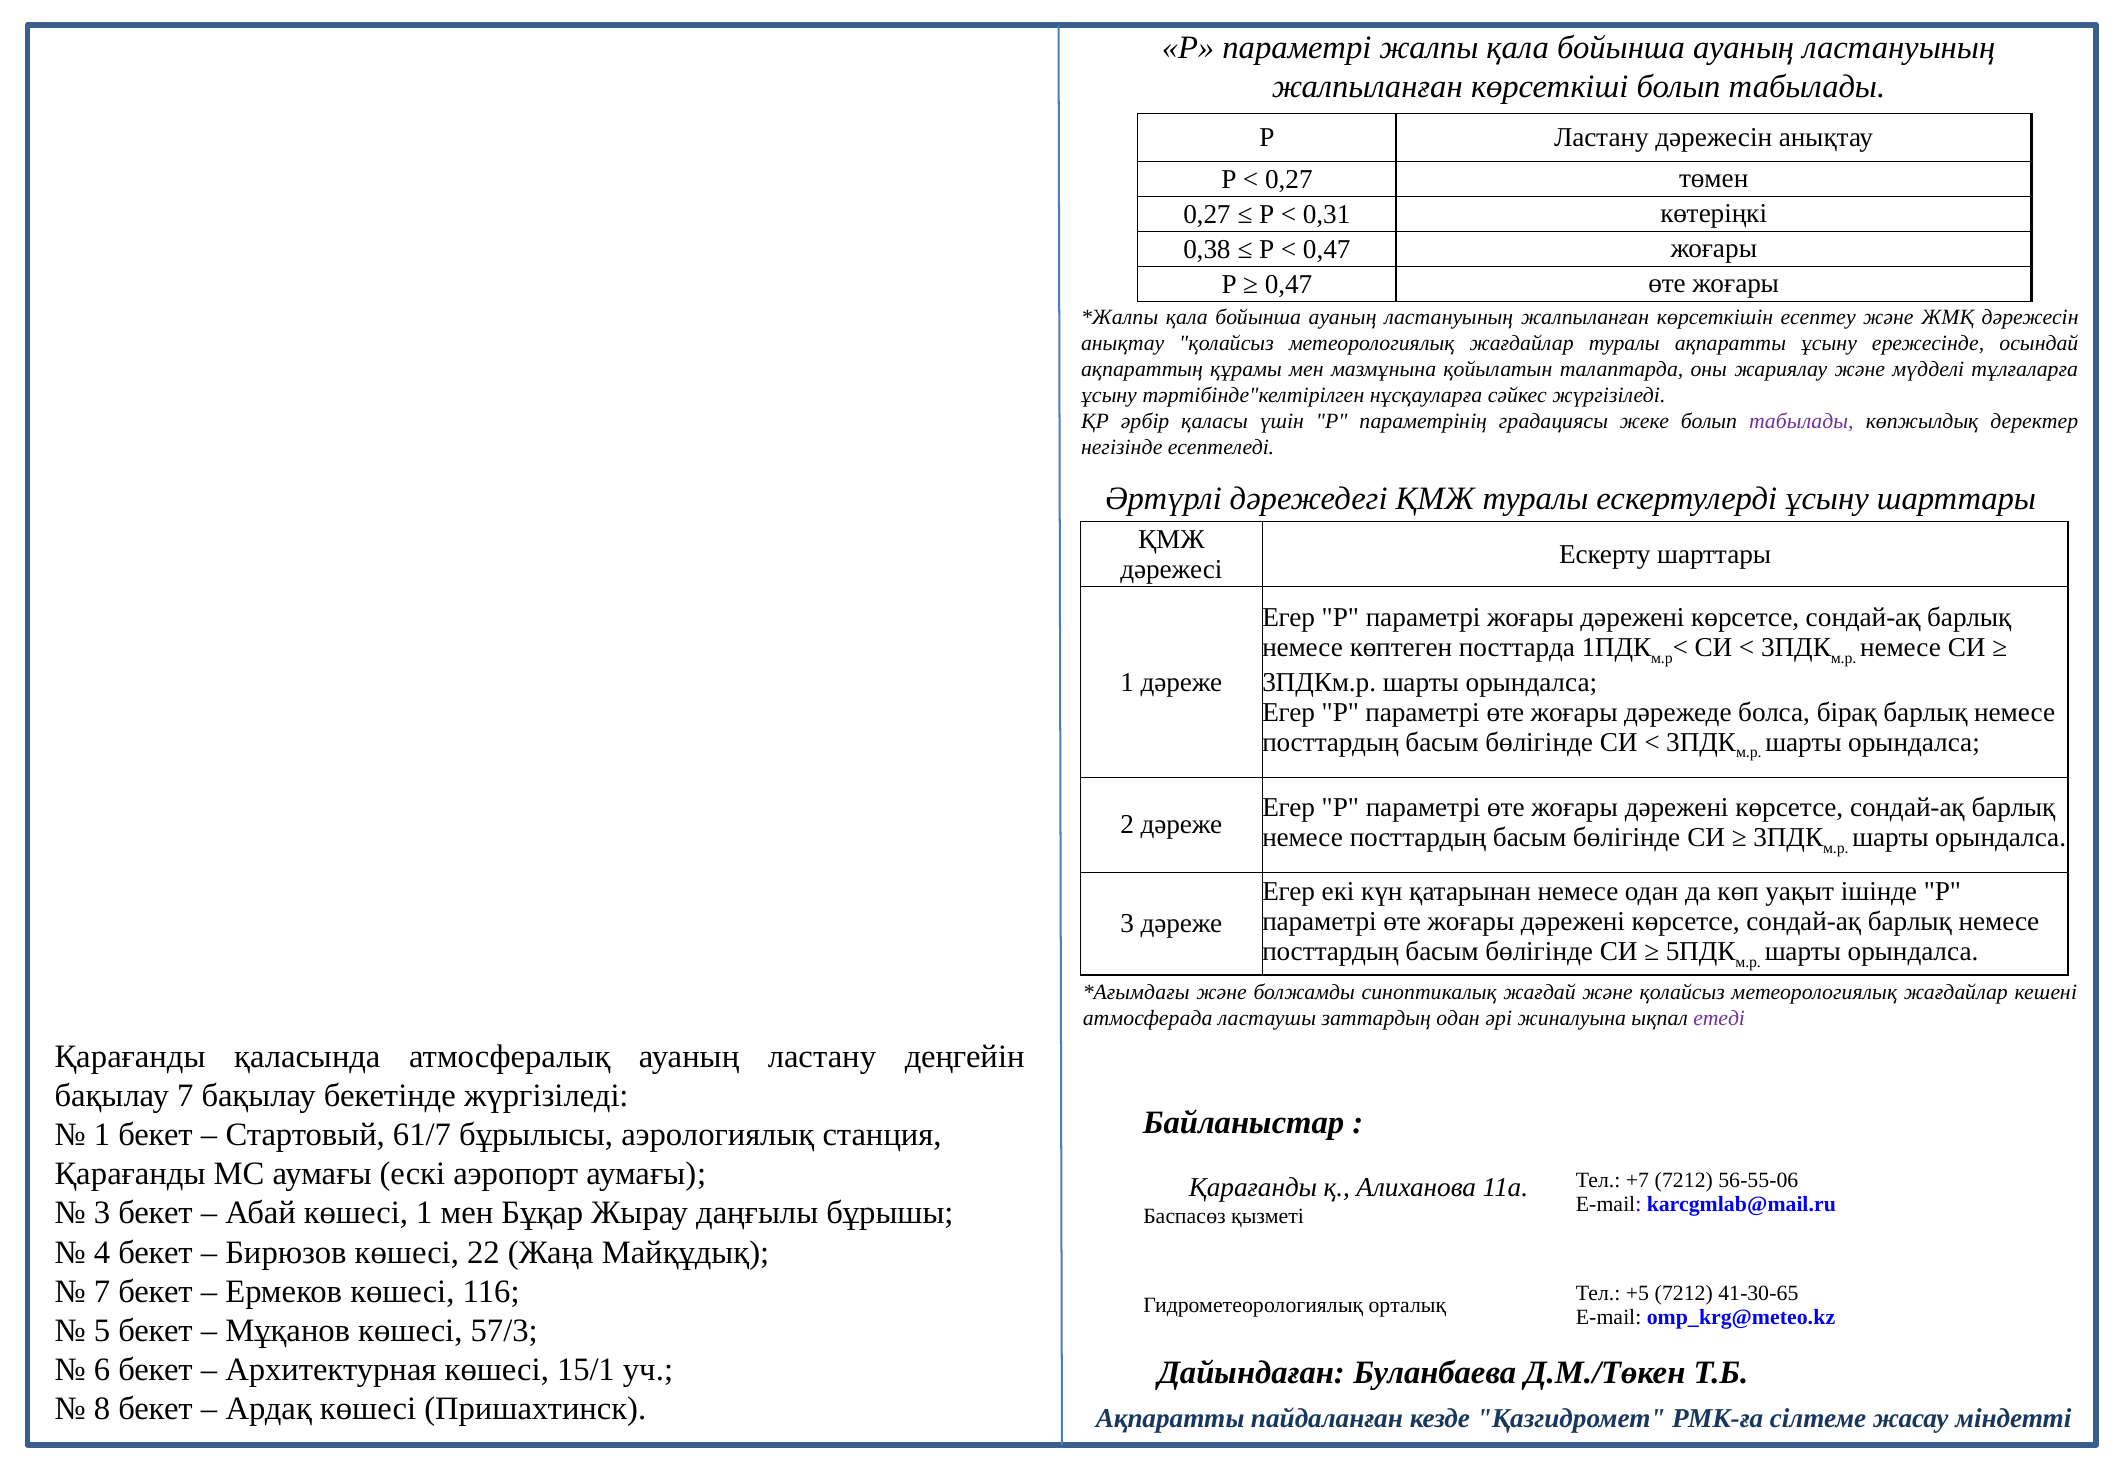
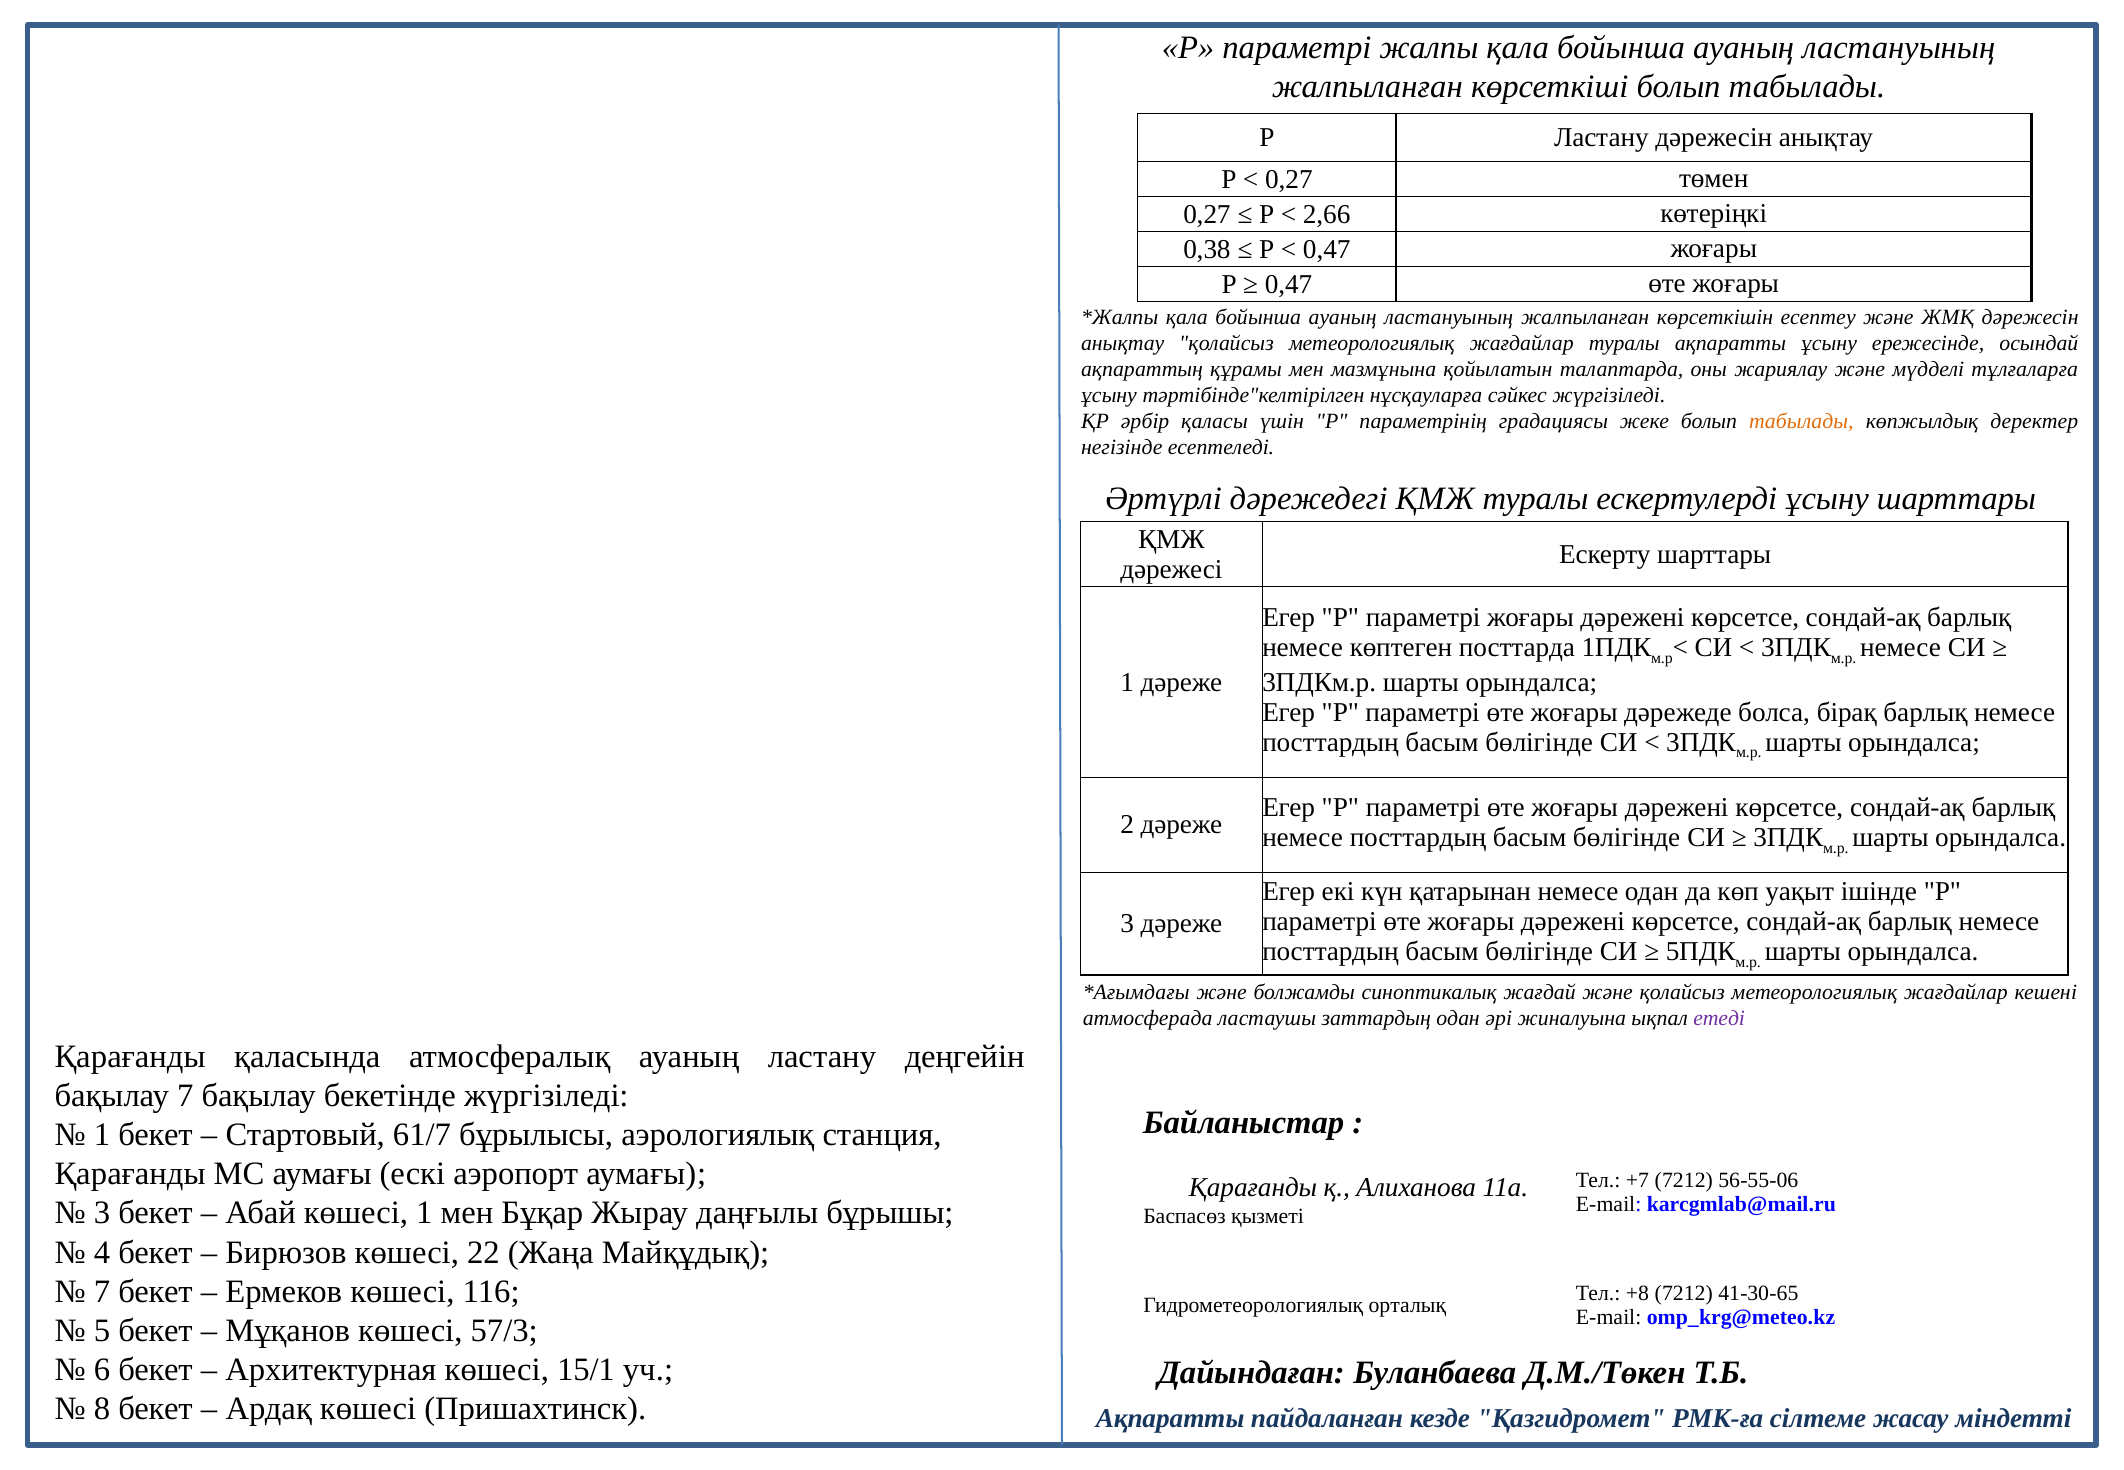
0,31: 0,31 -> 2,66 (1327, 215)
табылады colour: purple -> orange (1801, 422)
+5: +5 -> +8 (1637, 1294)
